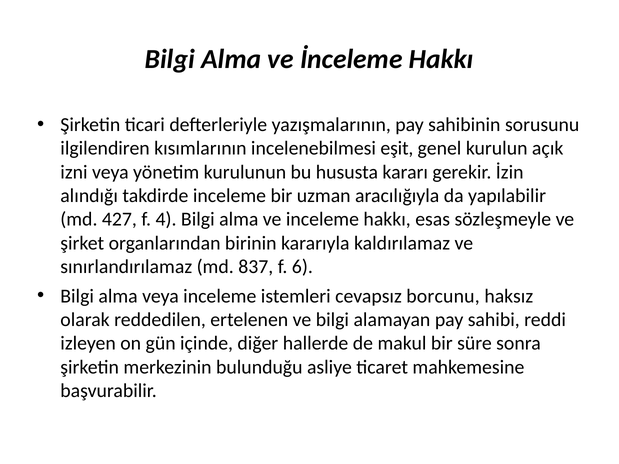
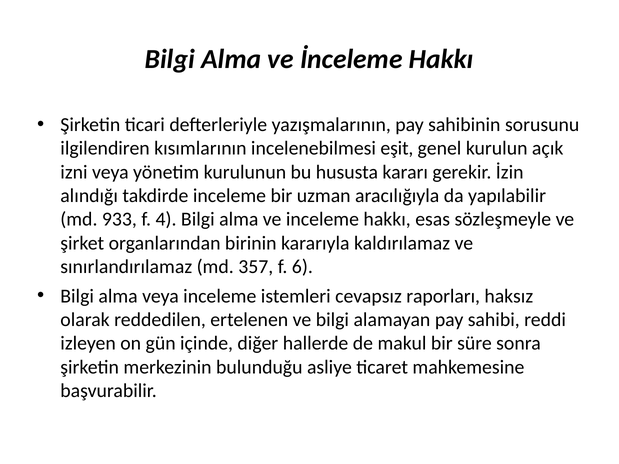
427: 427 -> 933 (119, 220)
837: 837 -> 357 (256, 267)
borcunu: borcunu -> raporları (443, 296)
